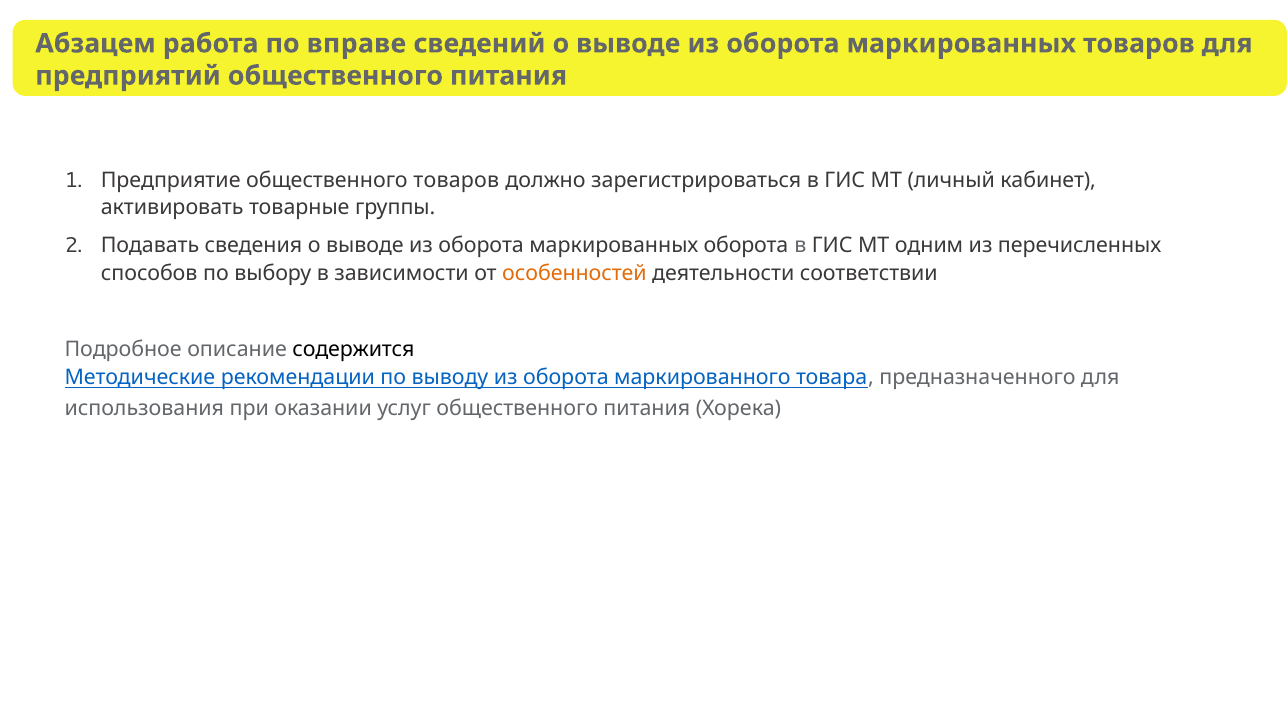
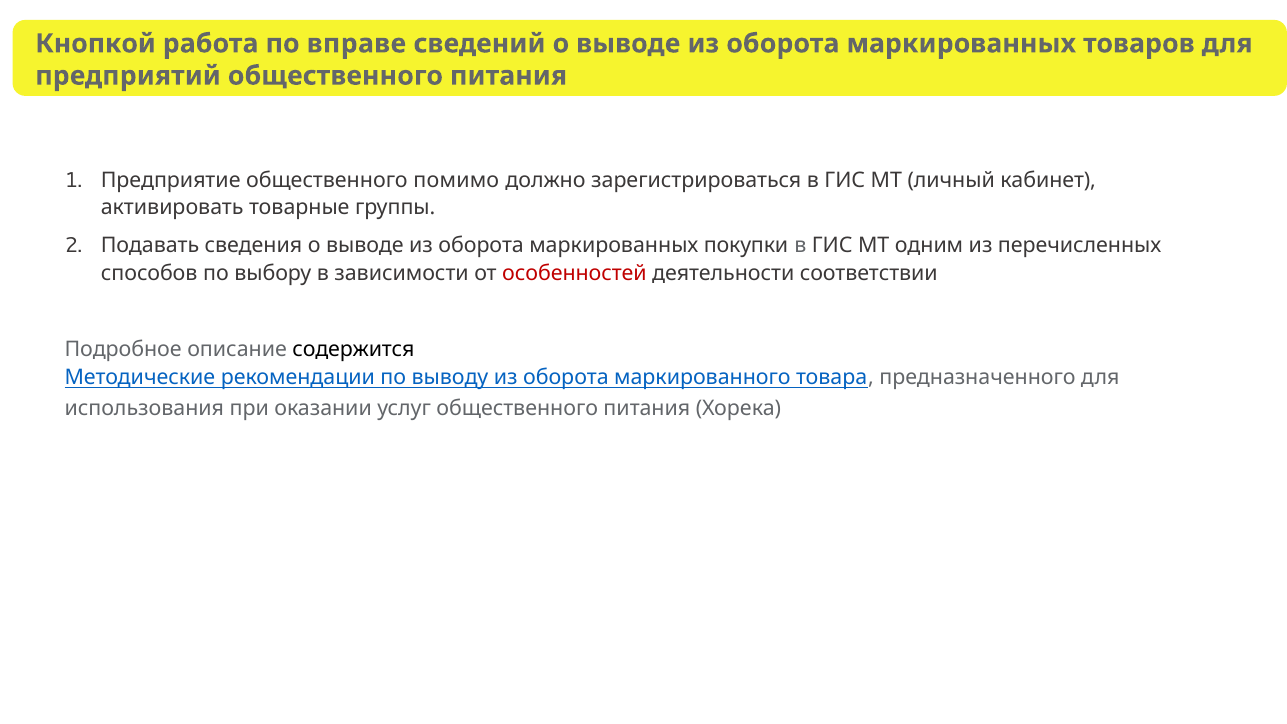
Абзацем: Абзацем -> Кнопкой (96, 44)
общественного товаров: товаров -> помимо (456, 180)
маркированных оборота: оборота -> покупки (746, 246)
особенностей colour: orange -> red (575, 273)
